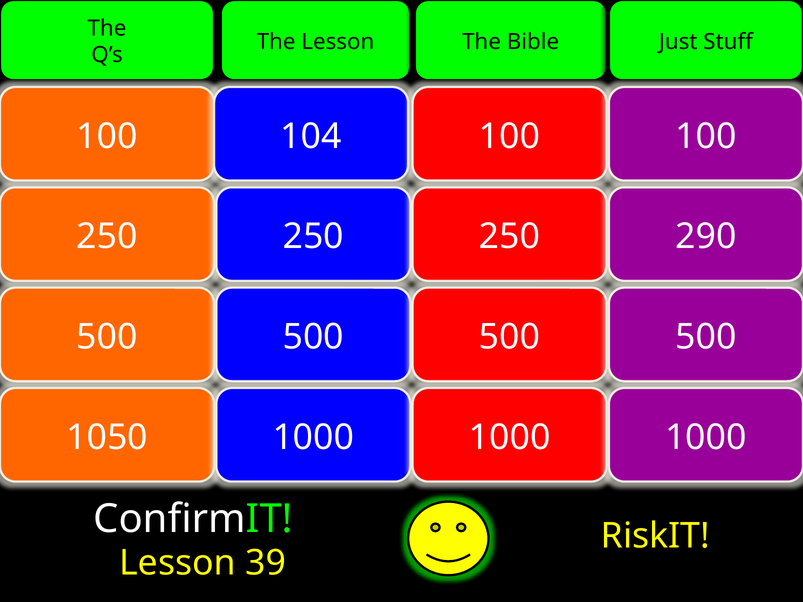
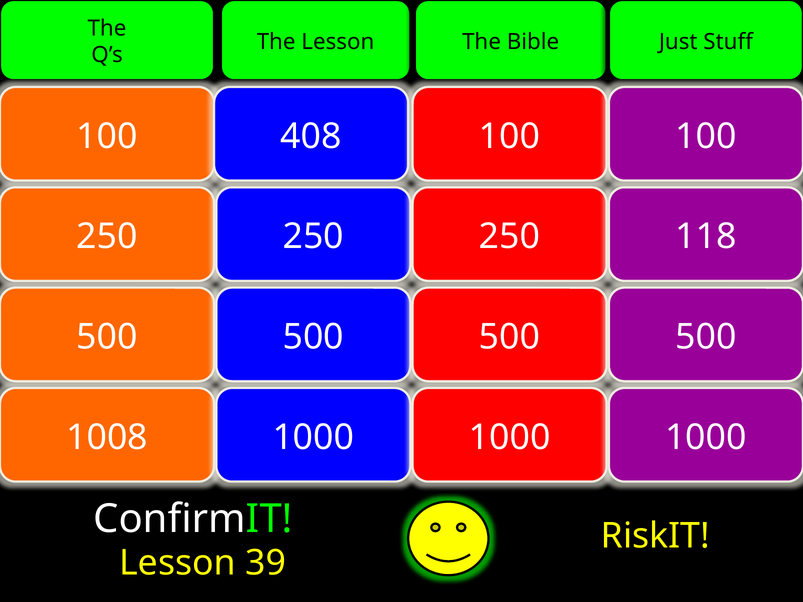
104: 104 -> 408 (311, 136)
290: 290 -> 118 (706, 237)
1050: 1050 -> 1008 (107, 437)
